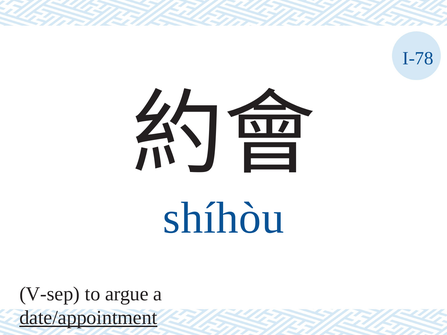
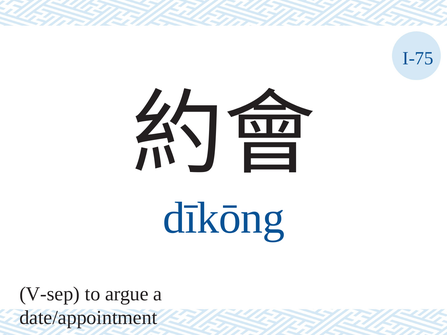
I-78: I-78 -> I-75 (418, 59)
shíhòu: shíhòu -> dīkōng (224, 218)
date/appointment underline: present -> none (88, 318)
